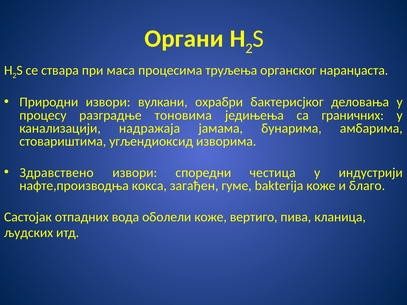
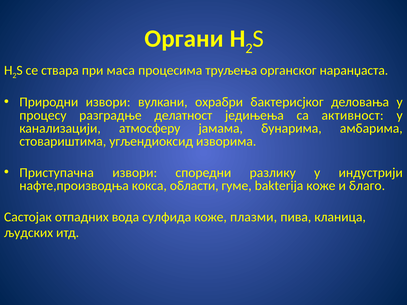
тоновима: тоновима -> делатност (183, 115)
граничних: граничних -> активност (353, 115)
надражаја: надражаја -> атмосферу (150, 128)
Здравствено: Здравствено -> Приступачна (57, 173)
честица: честица -> разлику (273, 173)
загађен: загађен -> области (194, 186)
оболели: оболели -> сулфида (167, 217)
вертиго: вертиго -> плазми (254, 217)
